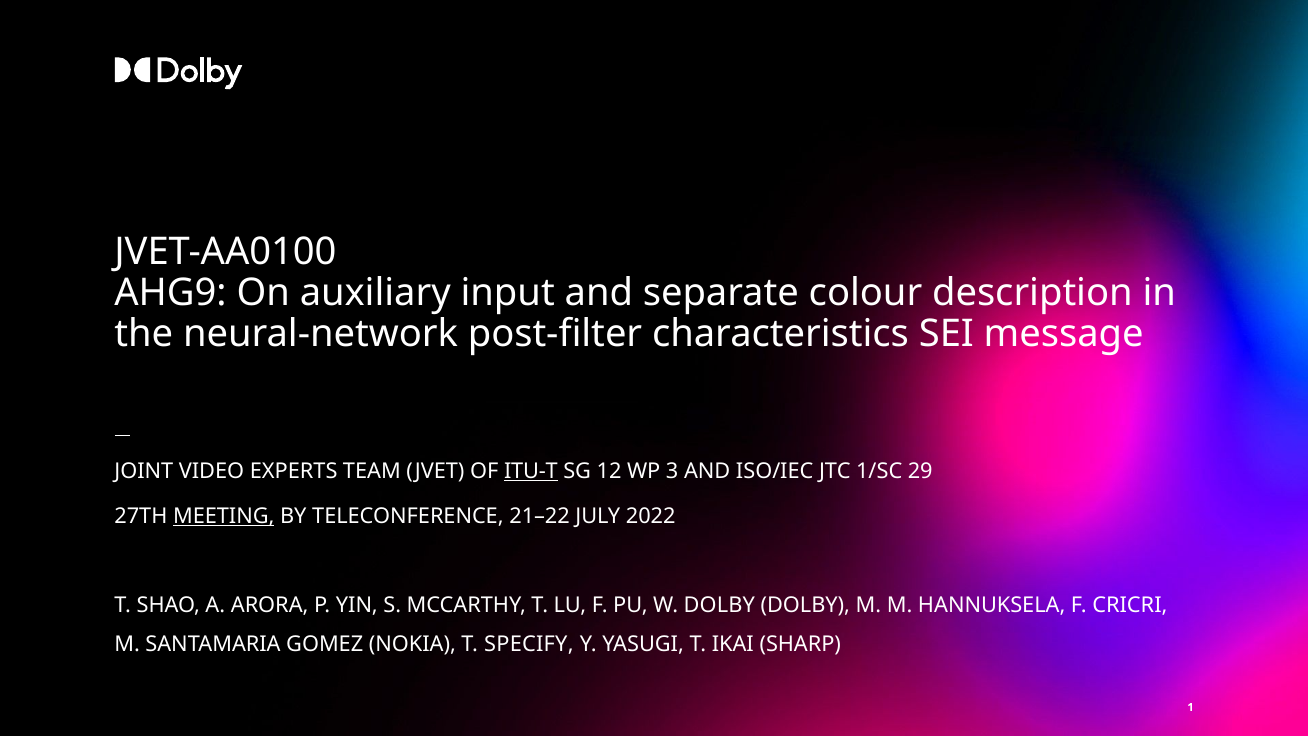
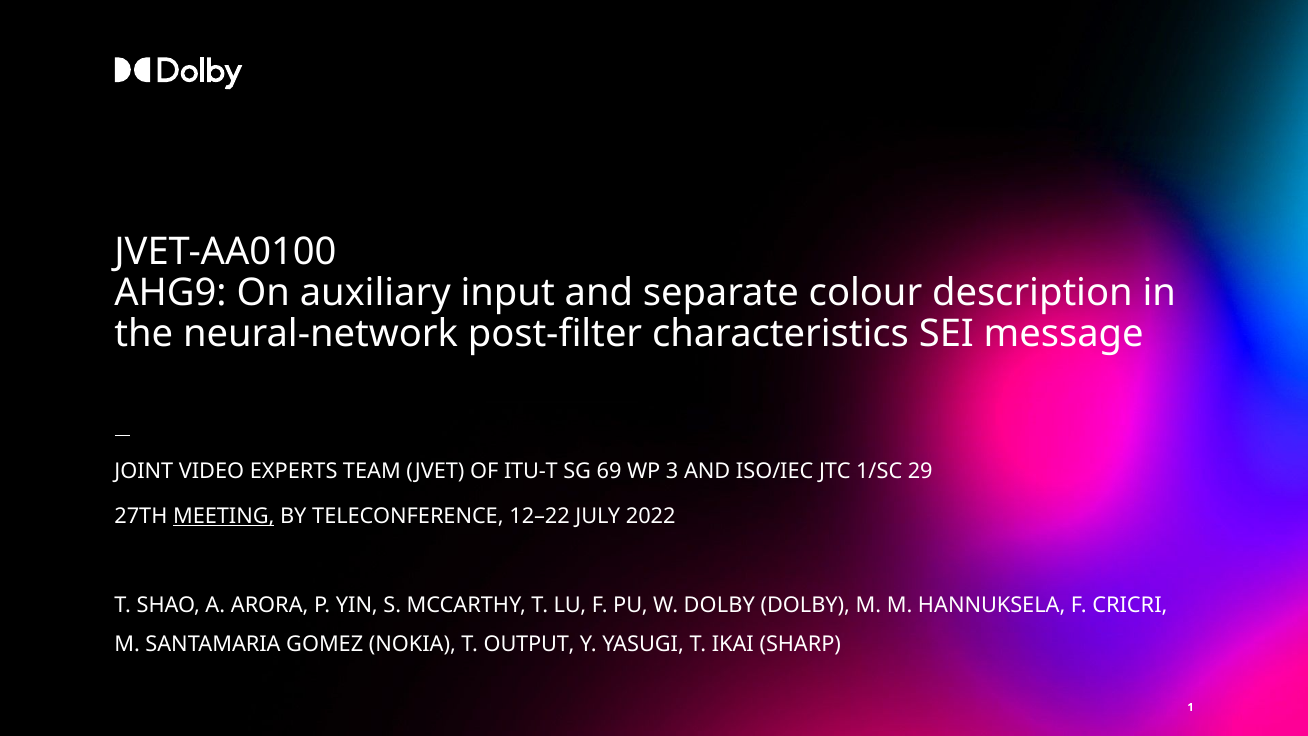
ITU-T underline: present -> none (531, 471)
12: 12 -> 69 (609, 471)
21–22: 21–22 -> 12–22 (540, 516)
SPECIFY: SPECIFY -> OUTPUT (529, 644)
